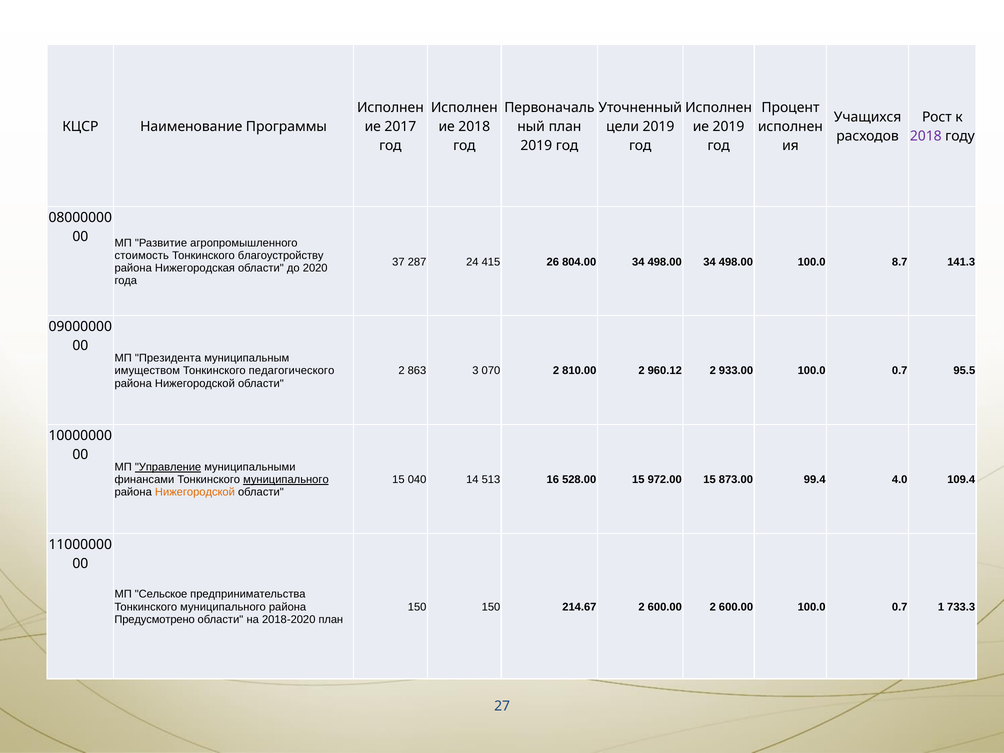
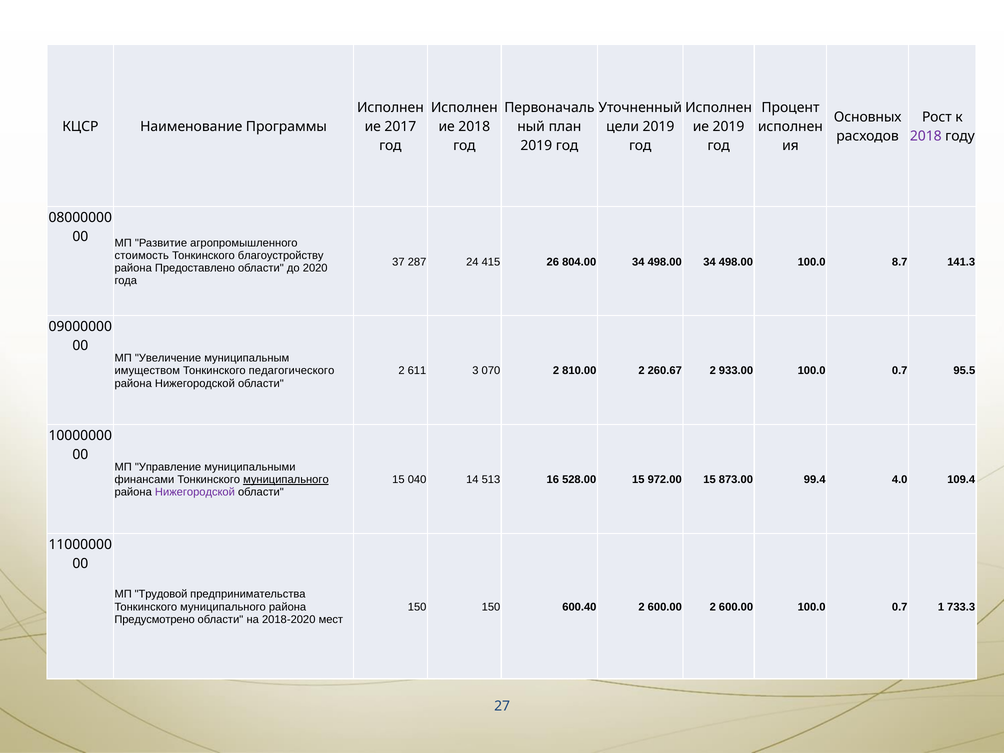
Учащихся: Учащихся -> Основных (868, 117)
Нижегородская: Нижегородская -> Предоставлено (195, 268)
Президента: Президента -> Увеличение (168, 358)
863: 863 -> 611 (417, 371)
960.12: 960.12 -> 260.67 (665, 371)
Управление underline: present -> none (168, 467)
Нижегородской colour: orange -> purple (195, 492)
Сельское: Сельское -> Трудовой (161, 594)
214.67: 214.67 -> 600.40 (579, 607)
2018-2020 план: план -> мест (331, 619)
